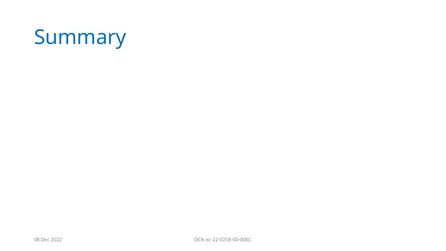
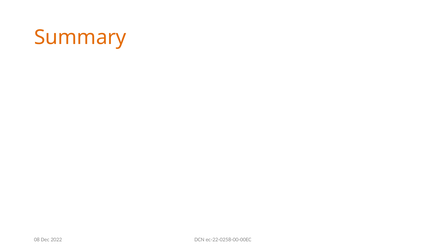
Summary colour: blue -> orange (80, 37)
